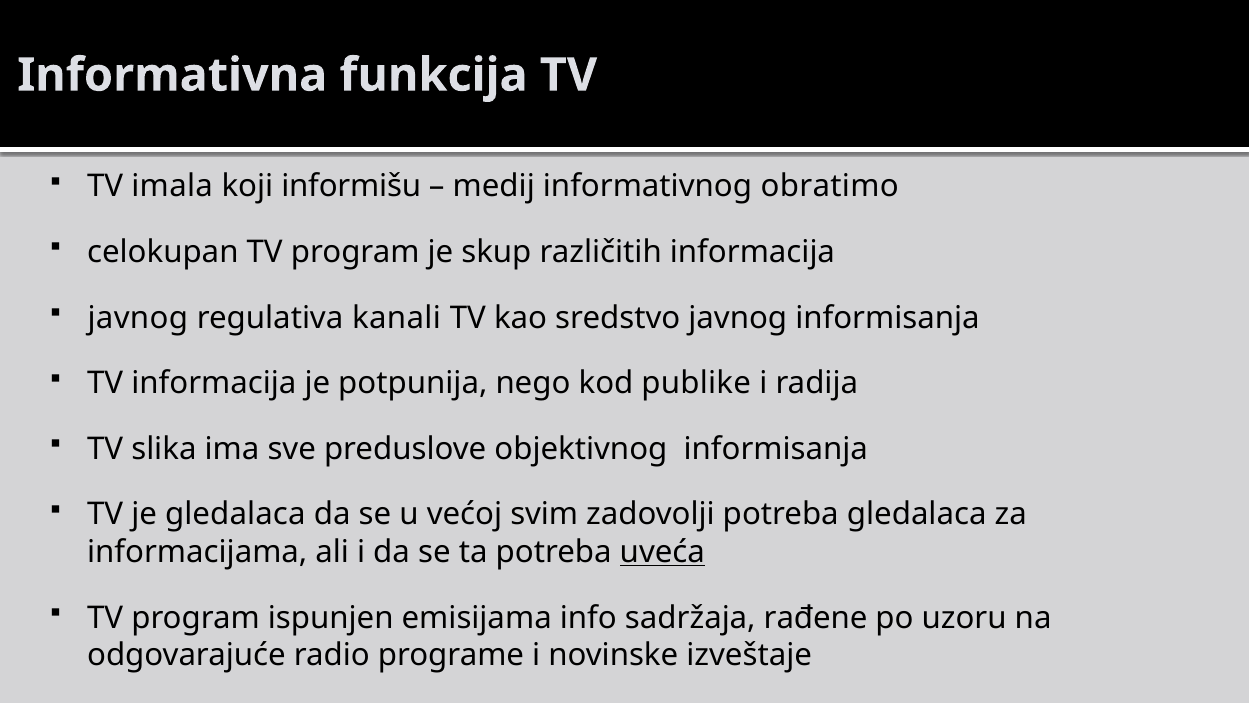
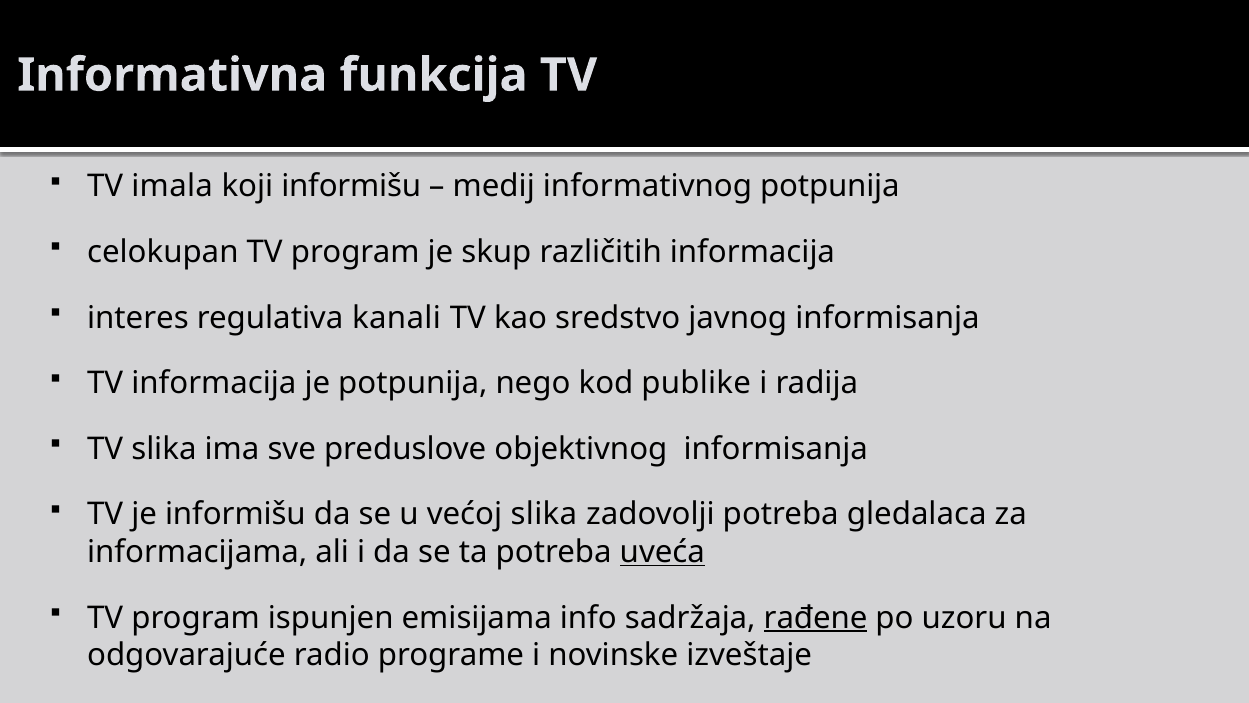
informativnog obratimo: obratimo -> potpunija (830, 186)
javnog: javnog -> interes (138, 318)
je gledalaca: gledalaca -> informišu (235, 514)
većoj svim: svim -> slika (544, 514)
rađene underline: none -> present (816, 617)
